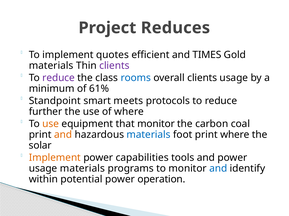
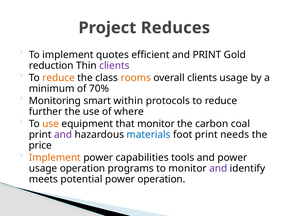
and TIMES: TIMES -> PRINT (207, 55)
materials: materials -> reduction (51, 66)
reduce colour: purple -> orange (59, 78)
rooms colour: blue -> orange (136, 78)
61%: 61% -> 70% (99, 89)
Standpoint: Standpoint -> Monitoring (55, 101)
meets: meets -> within (128, 101)
and colour: orange -> purple (63, 135)
print where: where -> needs (235, 135)
solar: solar -> price (40, 146)
usage materials: materials -> operation (83, 169)
and colour: blue -> purple (218, 169)
within: within -> meets (43, 180)
